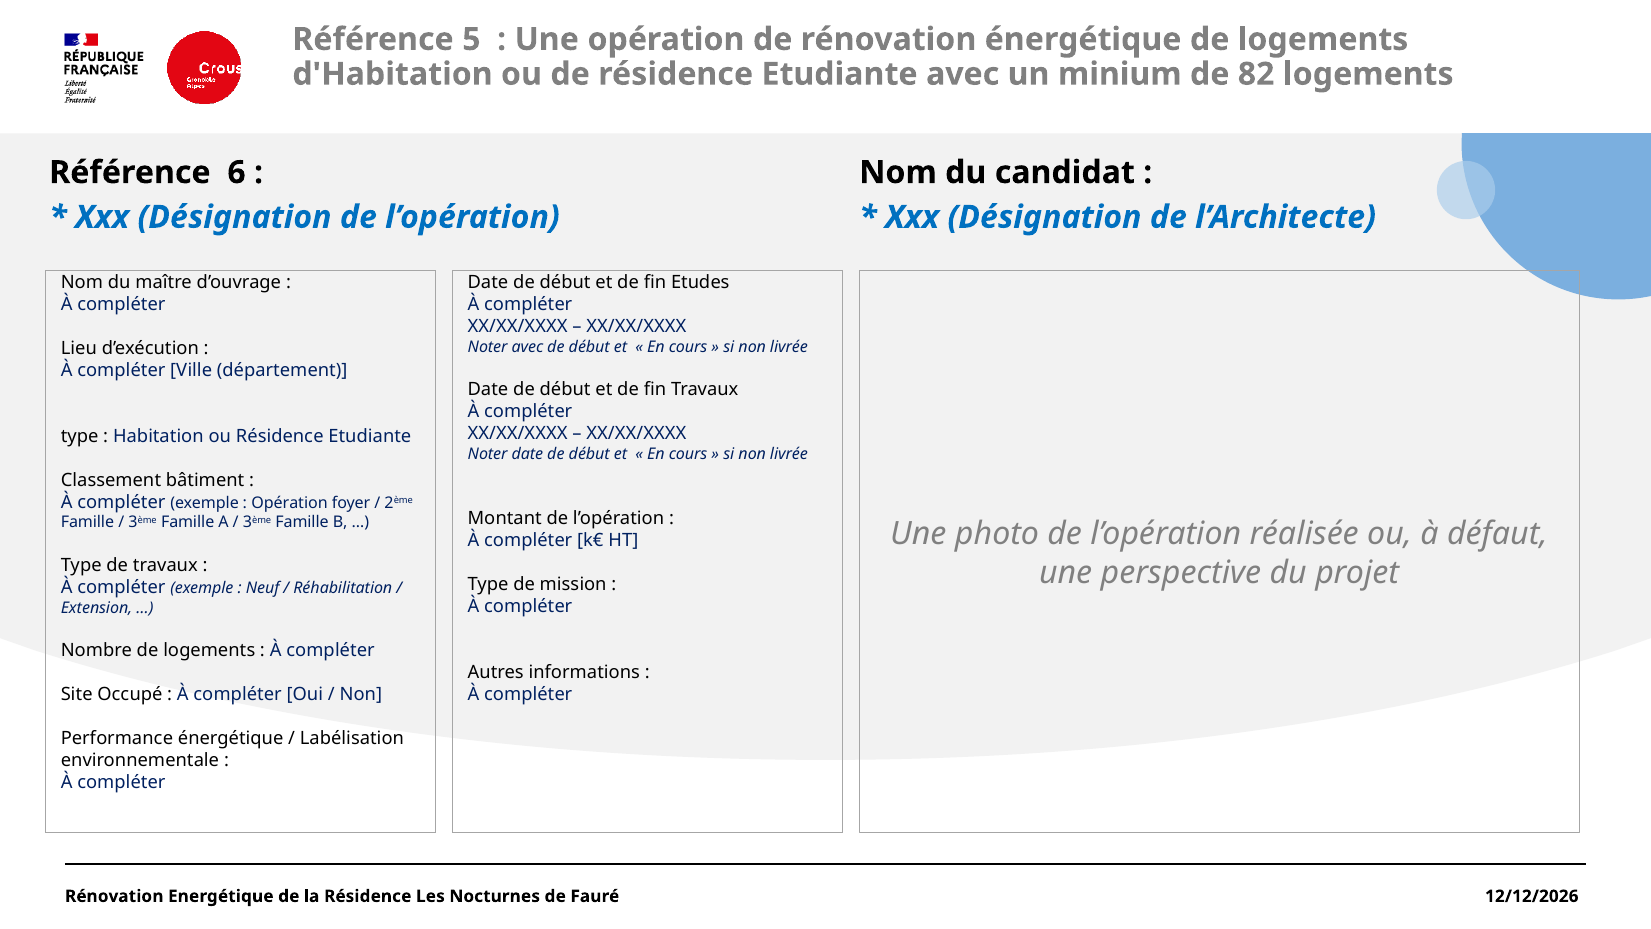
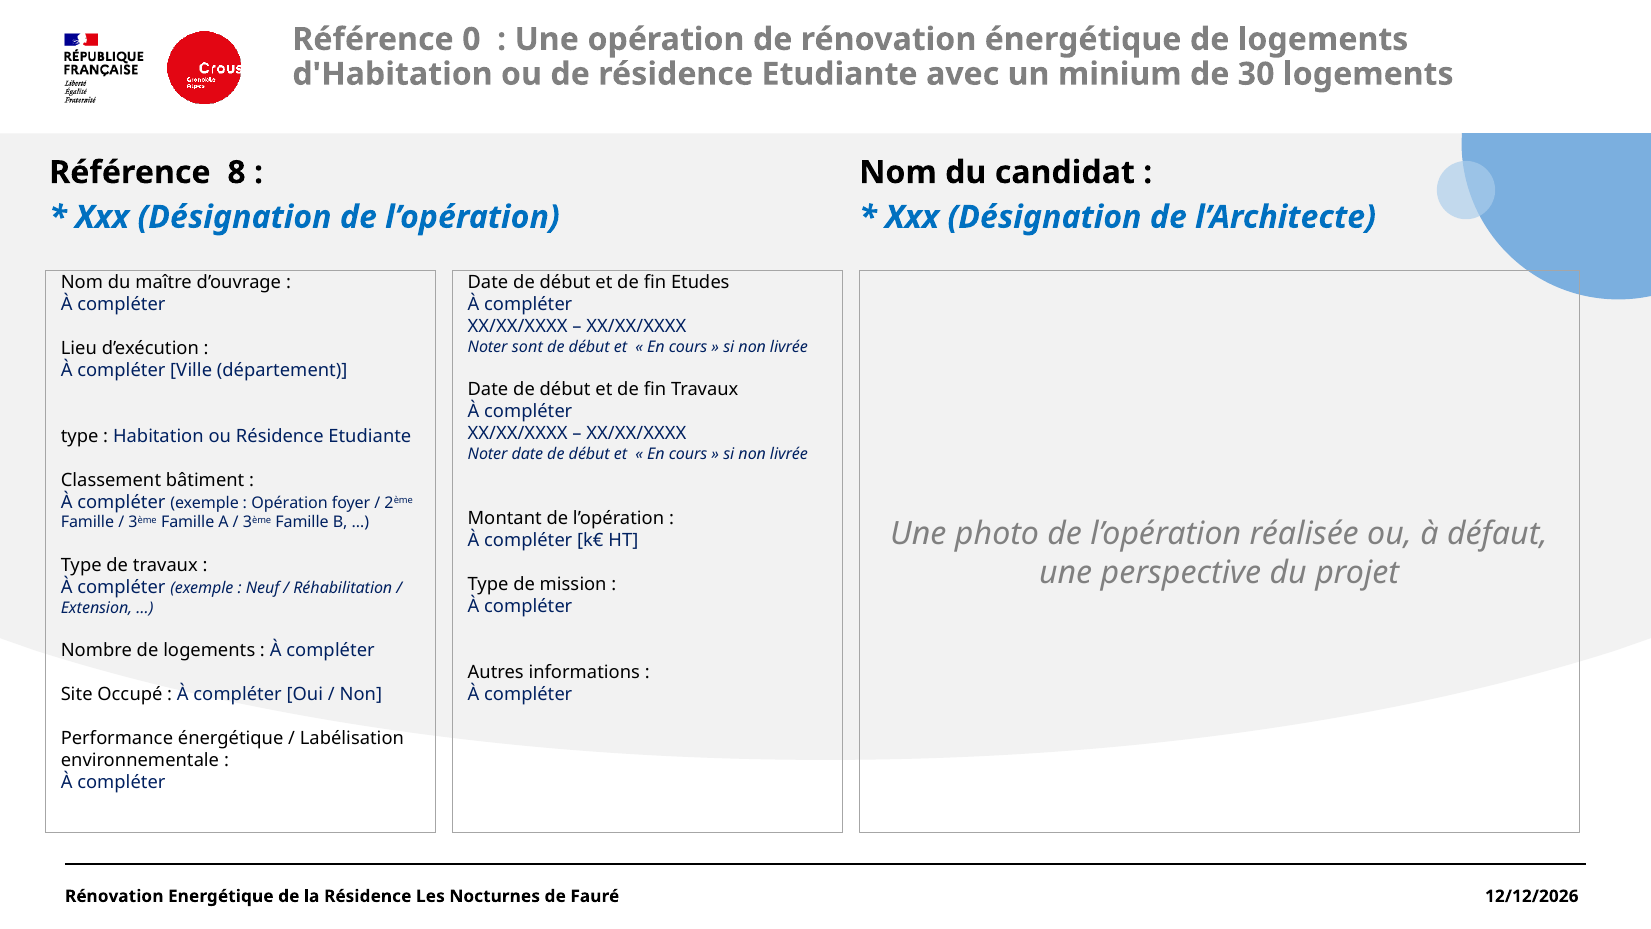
5: 5 -> 0 (471, 39)
82: 82 -> 30 (1256, 74)
6: 6 -> 8 (237, 173)
Noter avec: avec -> sont (527, 347)
